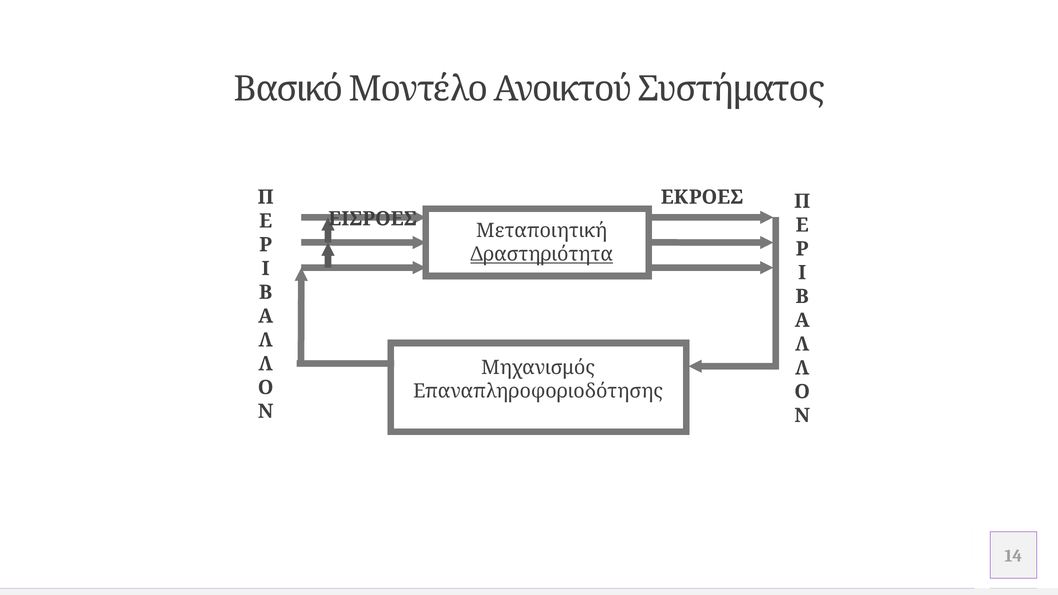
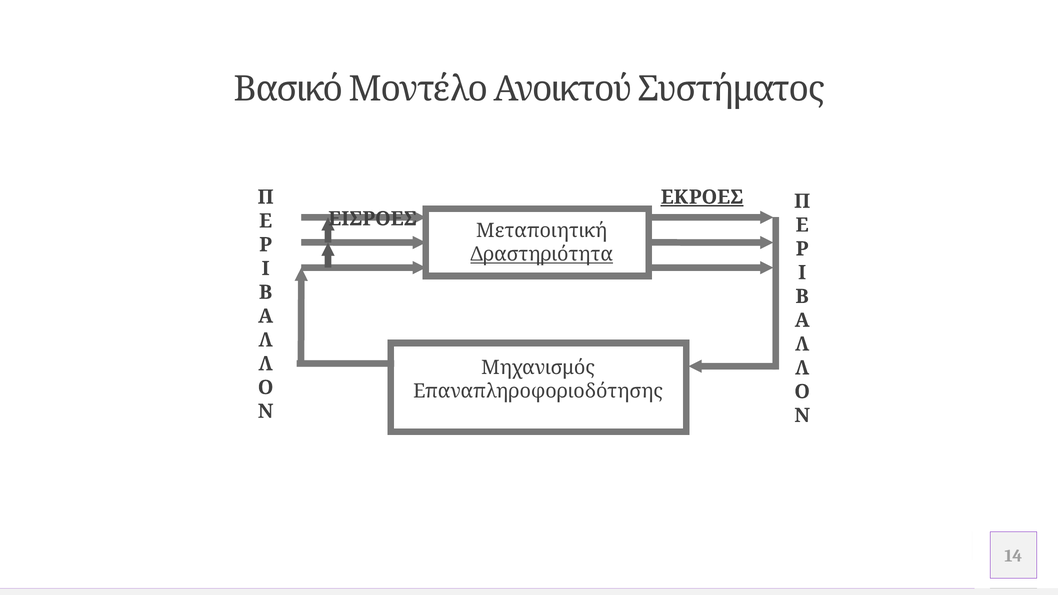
ΕΚΡΟΕΣ underline: none -> present (702, 197)
